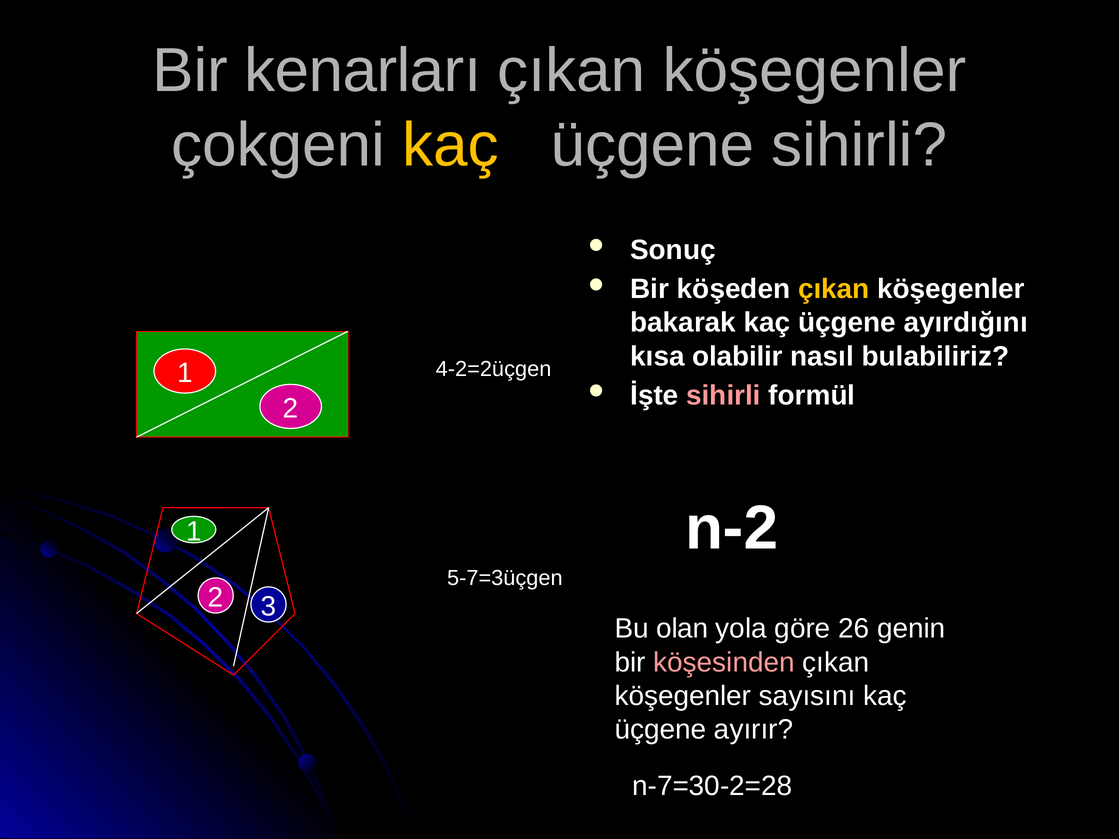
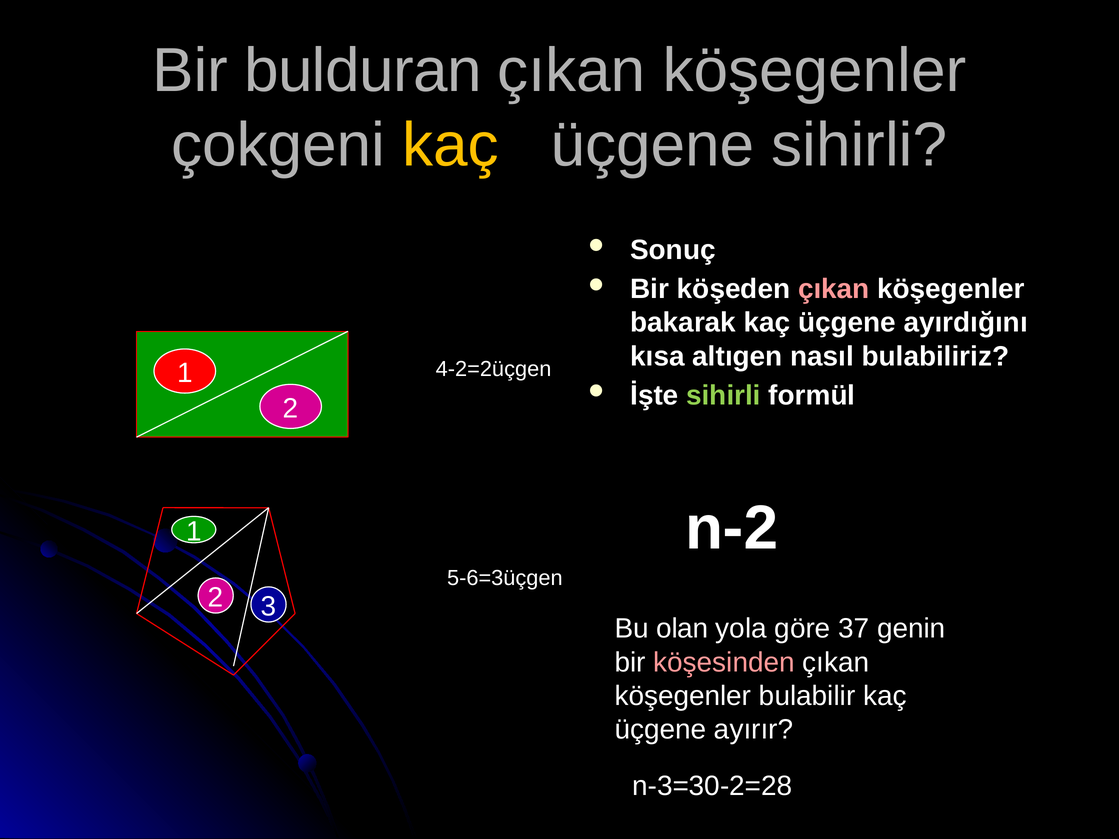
kenarları: kenarları -> bulduran (363, 71)
çıkan colour: yellow -> pink (834, 289)
olabilir: olabilir -> altıgen (737, 356)
sihirli colour: pink -> light green (723, 396)
5-7=3üçgen: 5-7=3üçgen -> 5-6=3üçgen (505, 578)
26: 26 -> 37 (854, 629)
sayısını: sayısını -> bulabilir (807, 696)
n-7=30-2=28: n-7=30-2=28 -> n-3=30-2=28 (712, 786)
